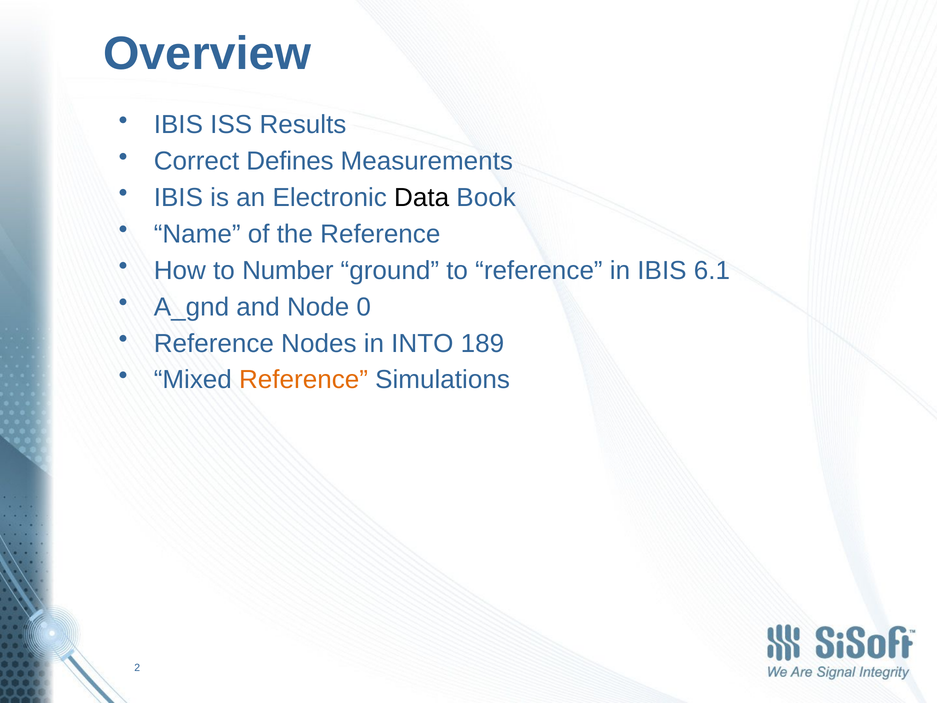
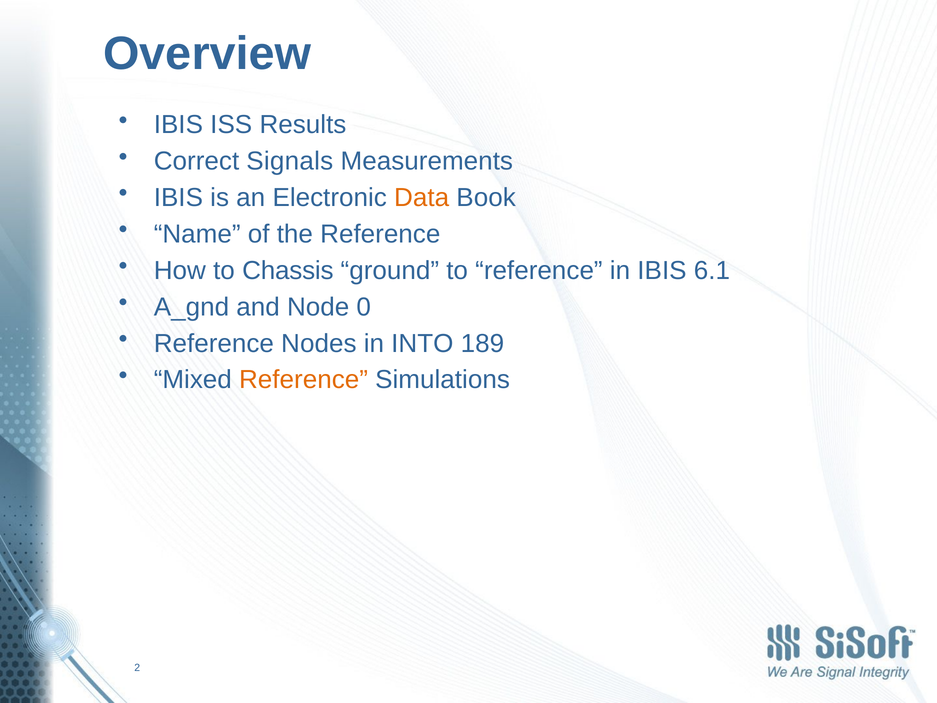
Defines: Defines -> Signals (290, 161)
Data colour: black -> orange (422, 198)
Number: Number -> Chassis (288, 270)
